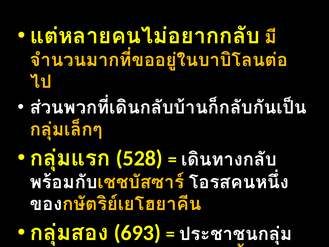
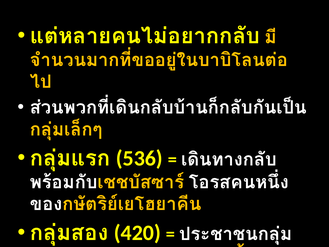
528: 528 -> 536 (139, 158)
693: 693 -> 420 (137, 233)
